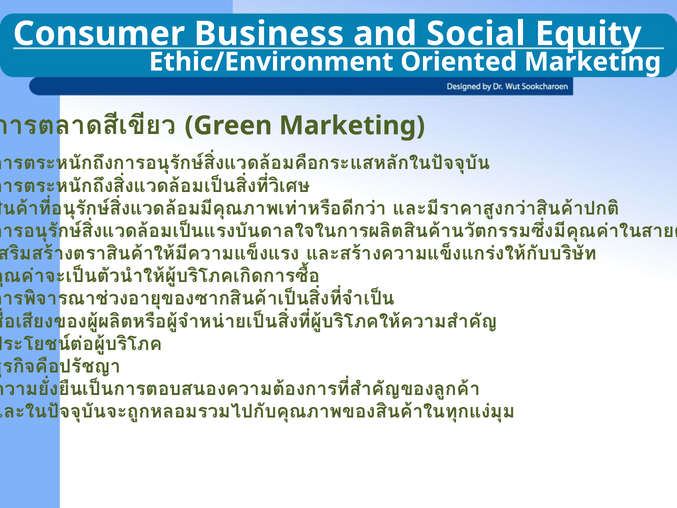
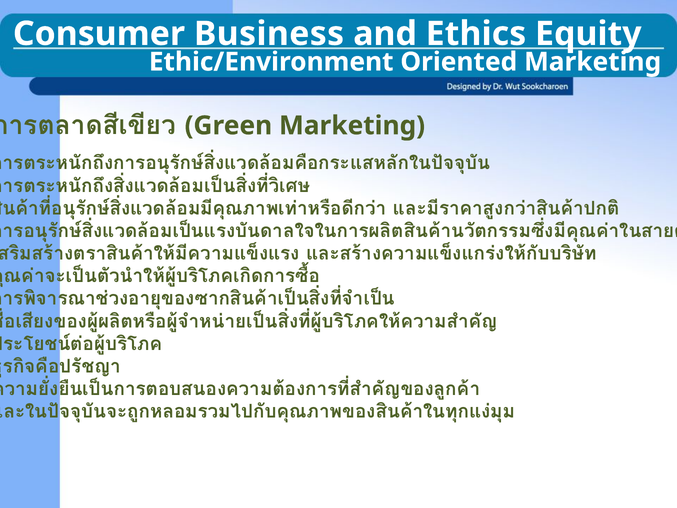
Social: Social -> Ethics (476, 34)
